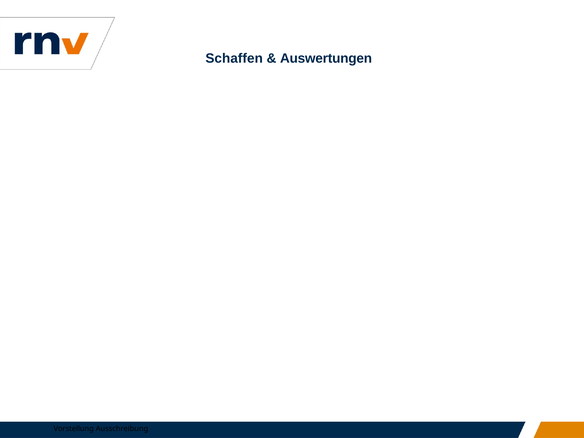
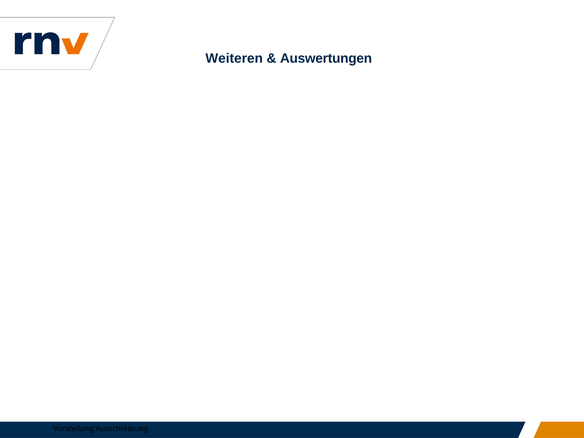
Schaffen: Schaffen -> Weiteren (234, 58)
